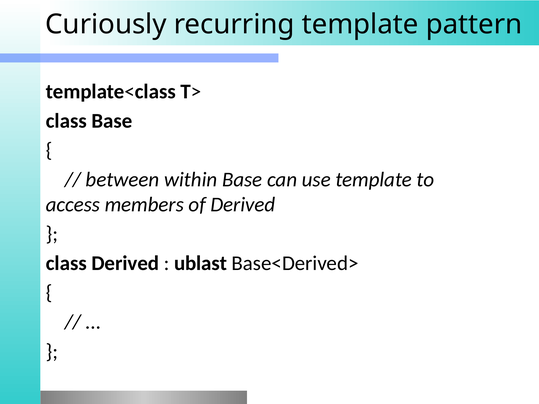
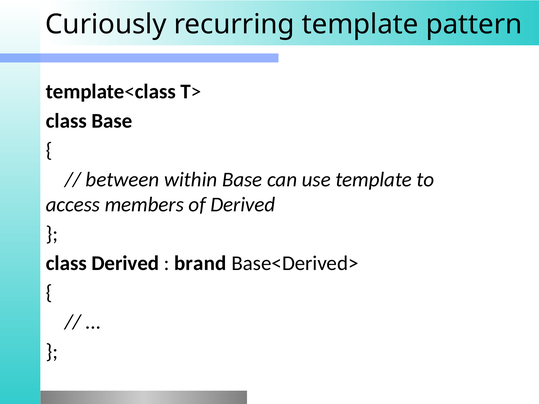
ublast: ublast -> brand (200, 264)
